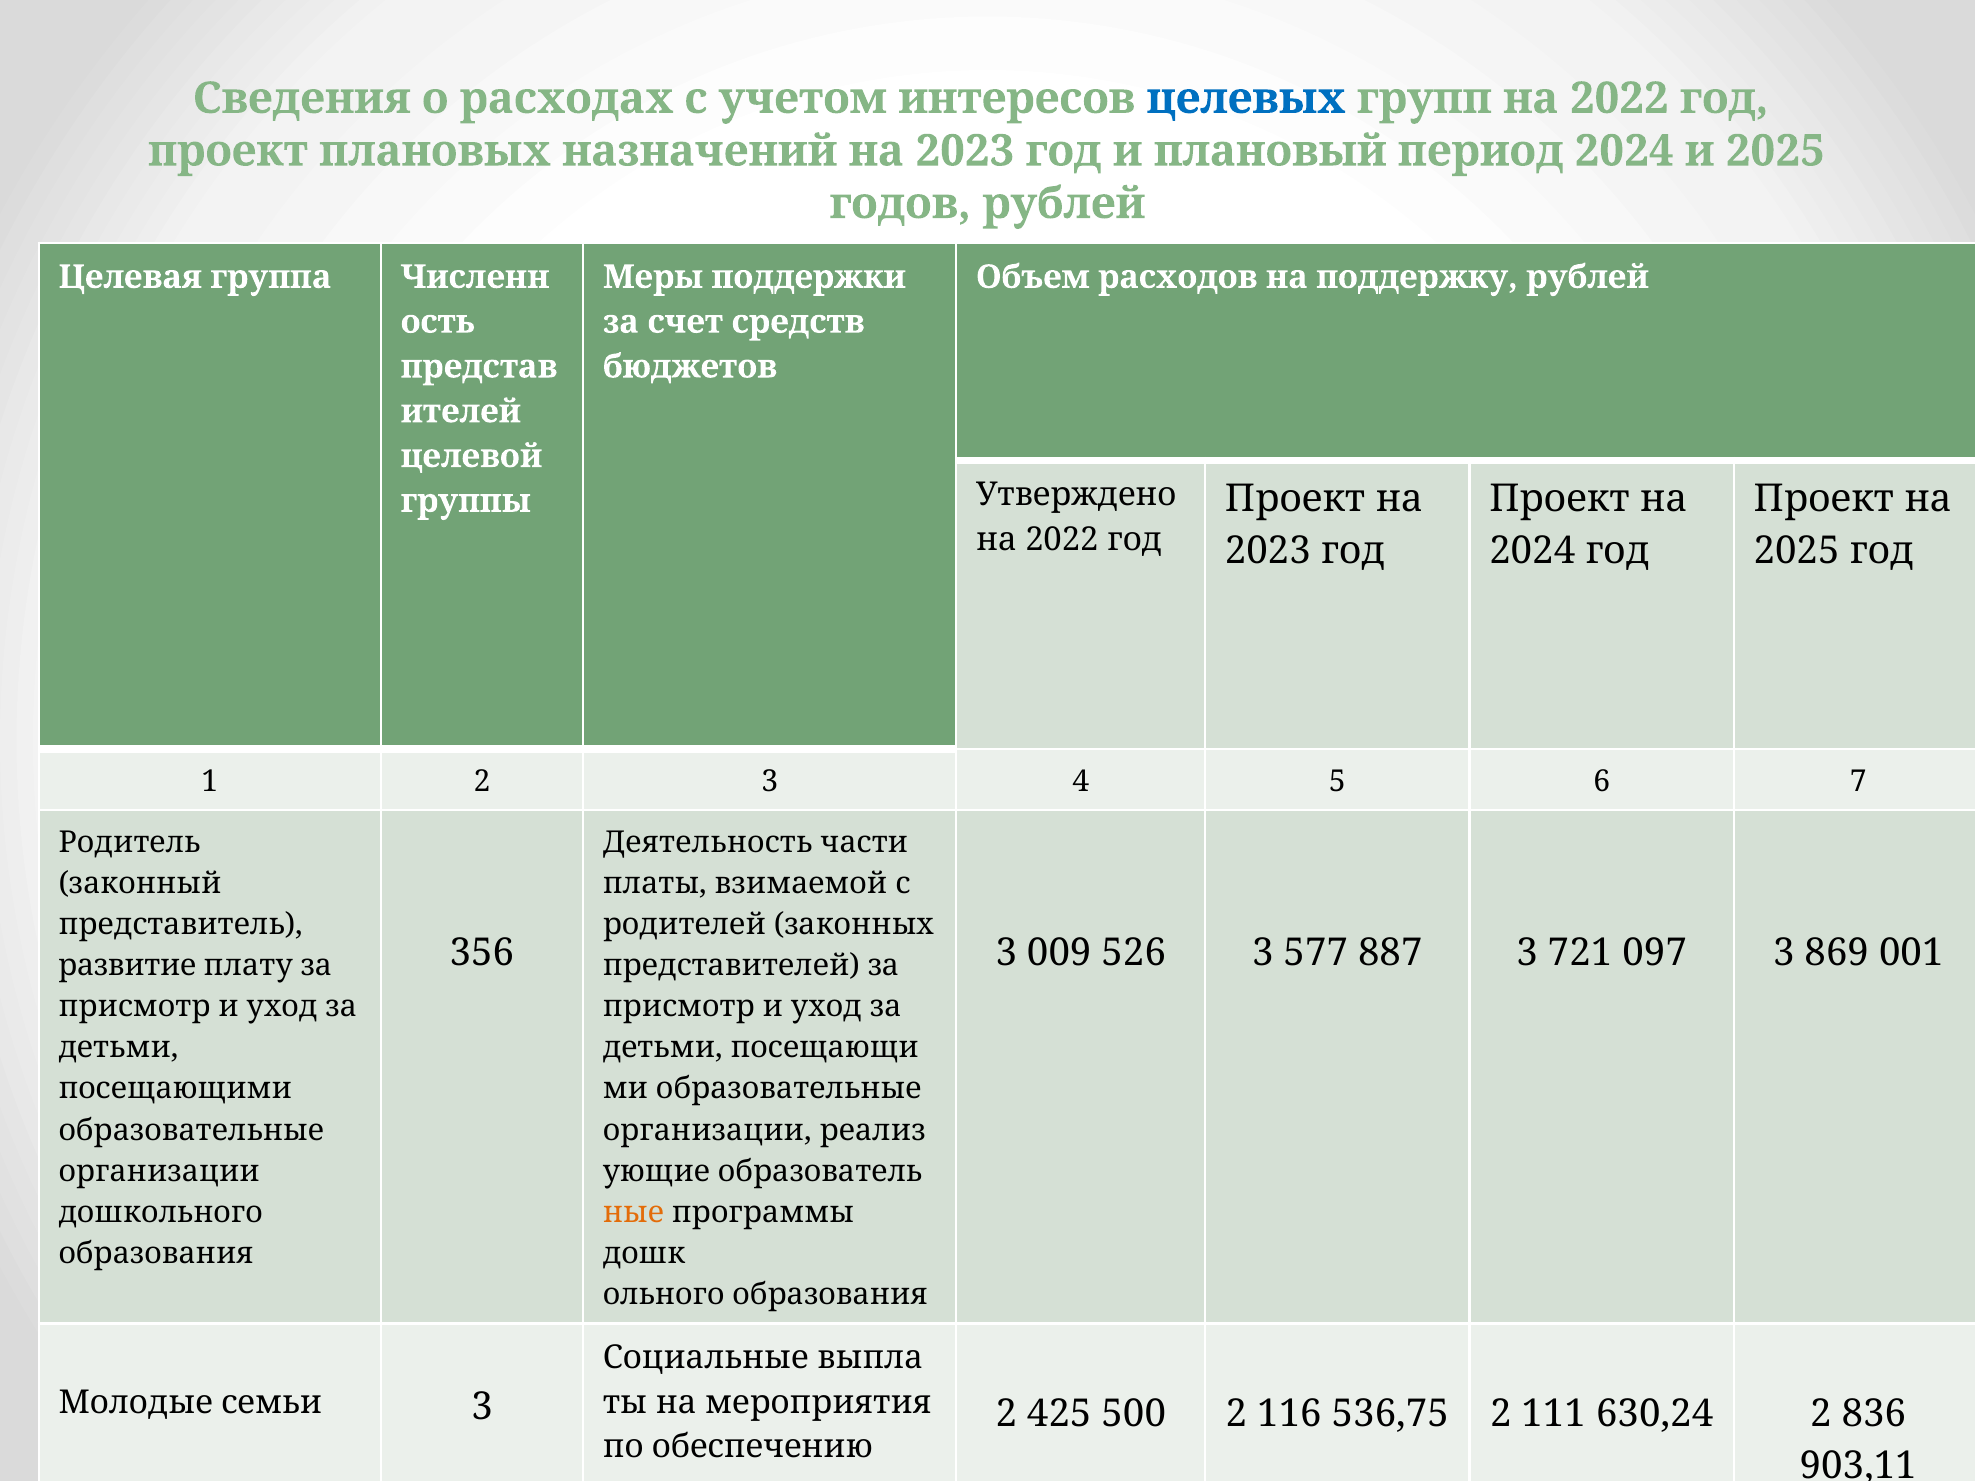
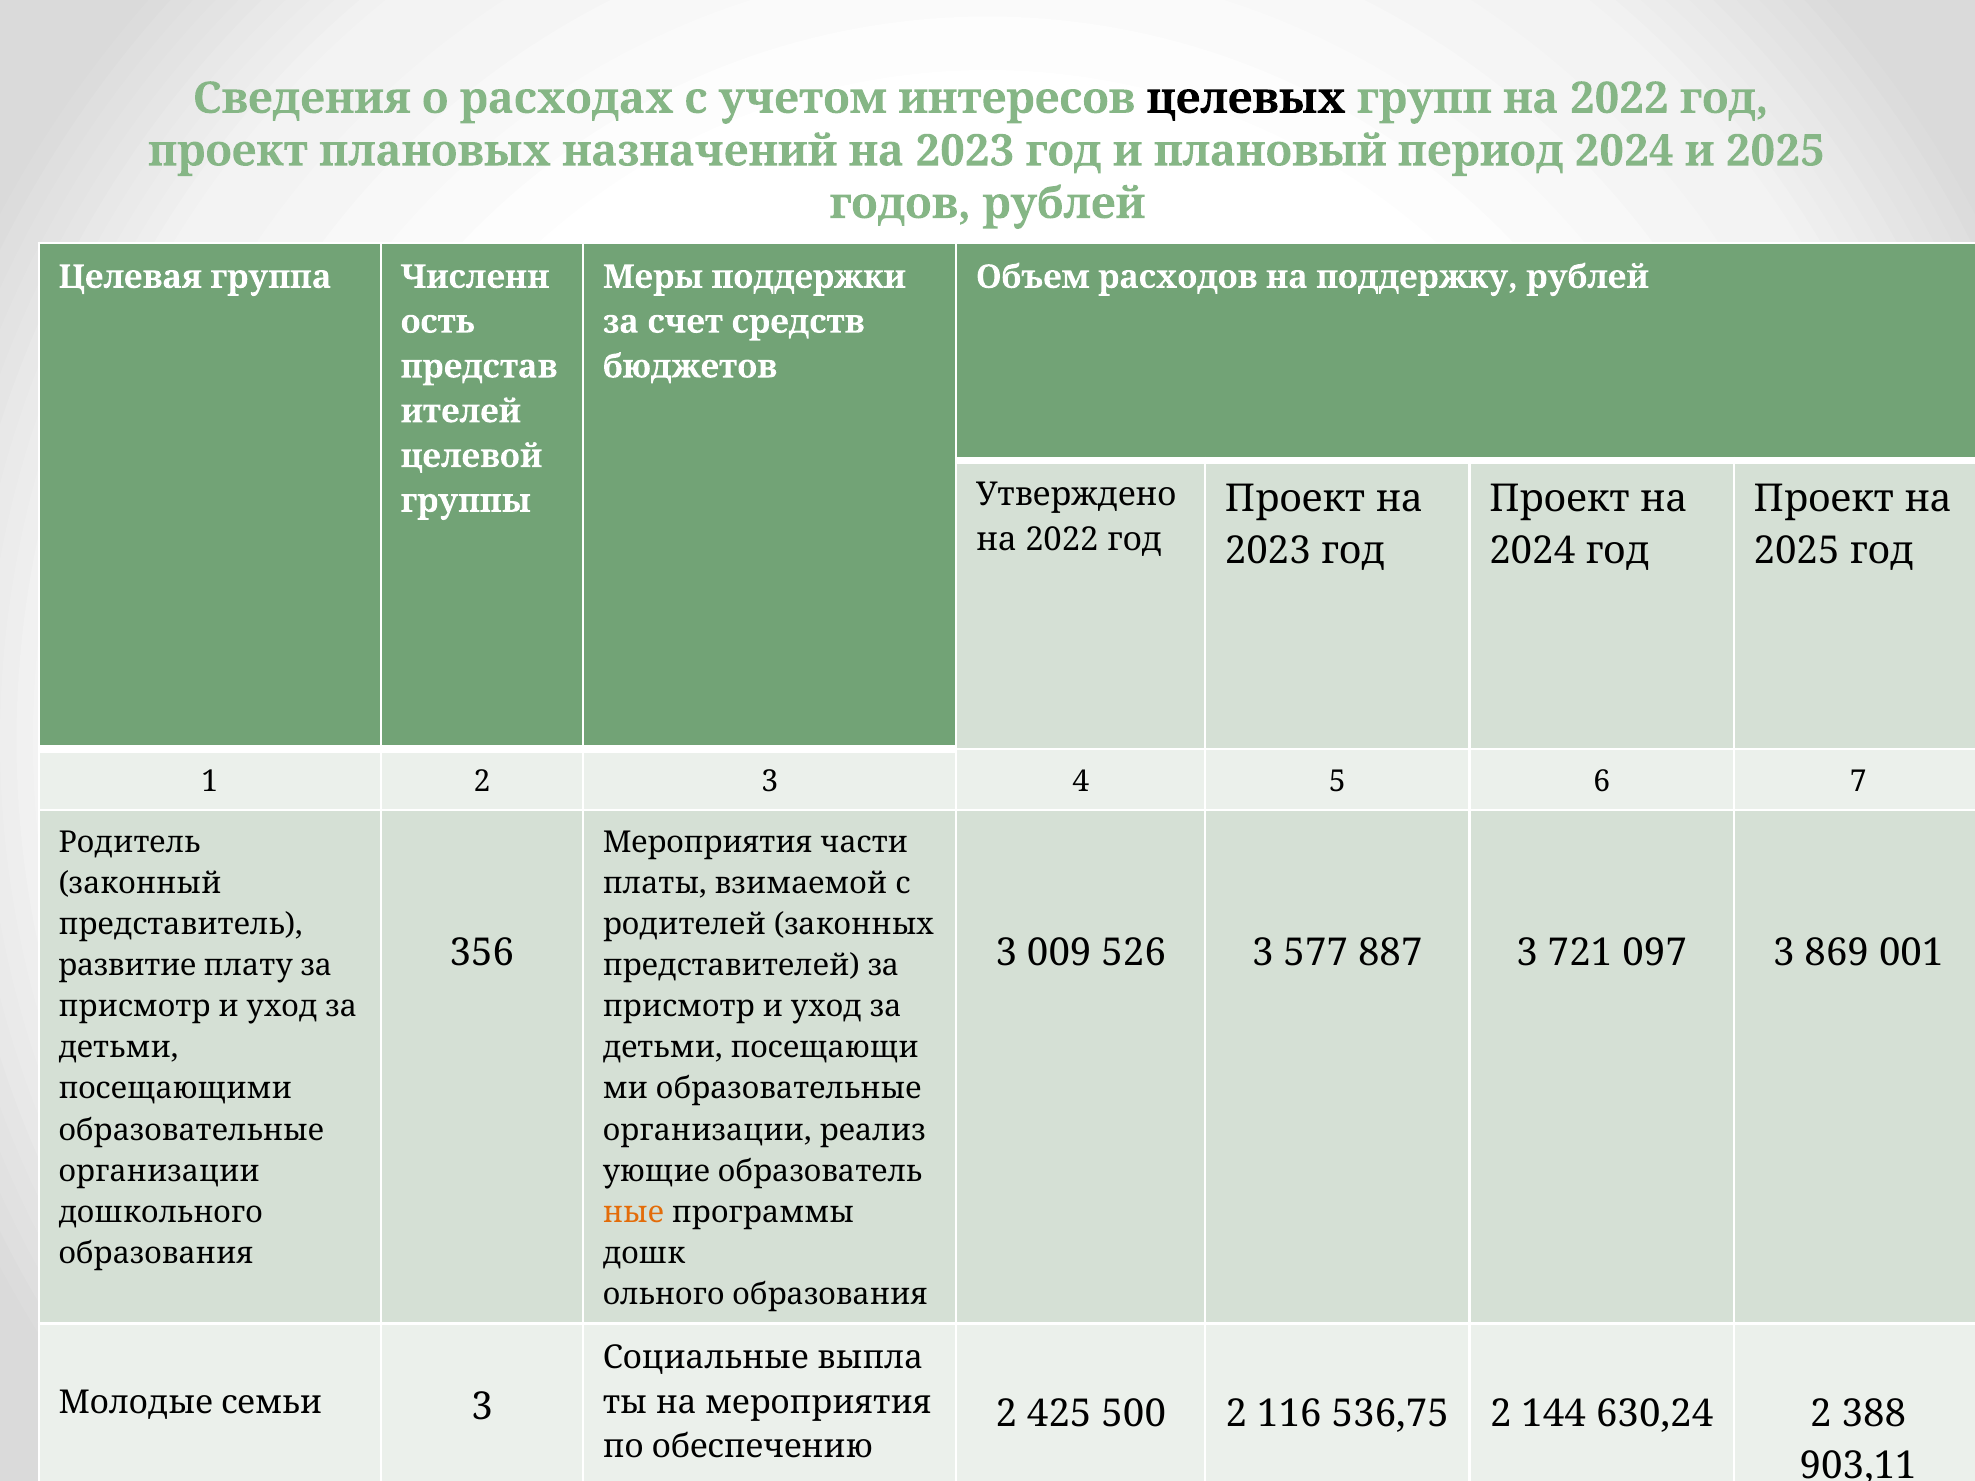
целевых colour: blue -> black (1246, 99)
Деятельность: Деятельность -> Мероприятия (708, 842)
111: 111 -> 144 (1554, 1414)
836: 836 -> 388 (1874, 1414)
